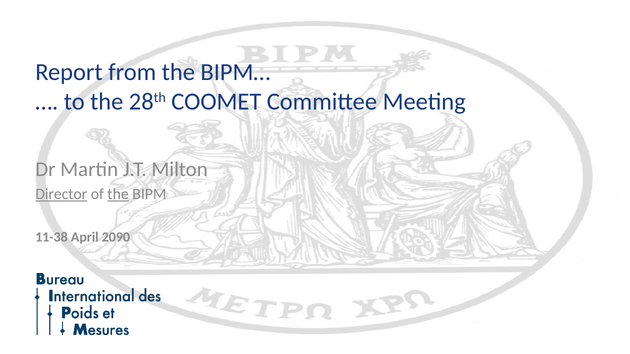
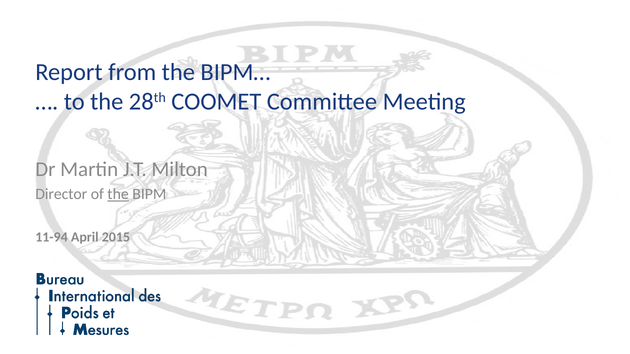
Director underline: present -> none (61, 194)
11-38: 11-38 -> 11-94 (51, 237)
2090: 2090 -> 2015 (116, 237)
